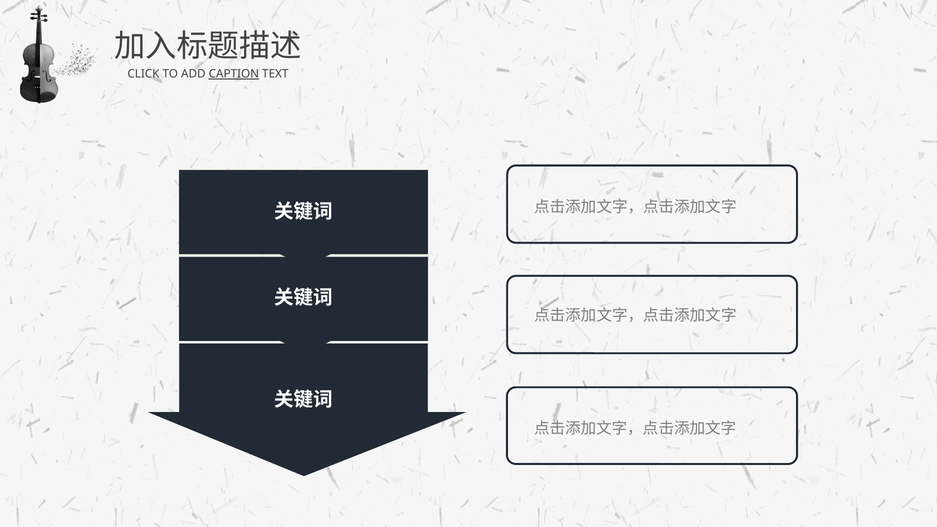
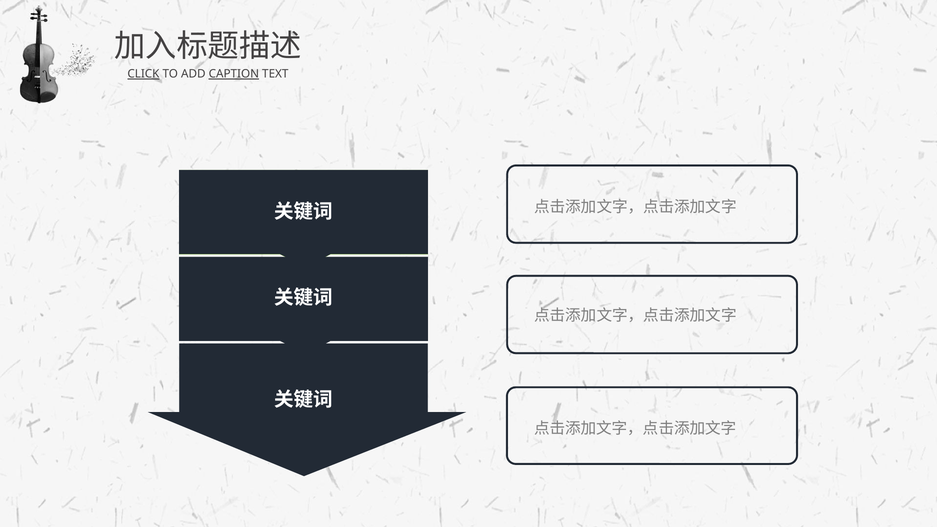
CLICK underline: none -> present (143, 74)
